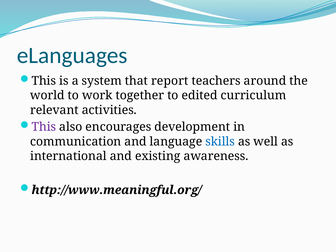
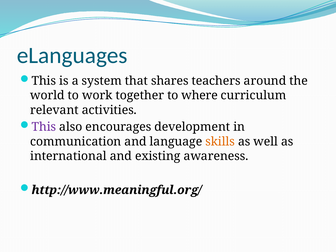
report: report -> shares (170, 81)
edited: edited -> where (200, 95)
skills colour: blue -> orange (220, 142)
